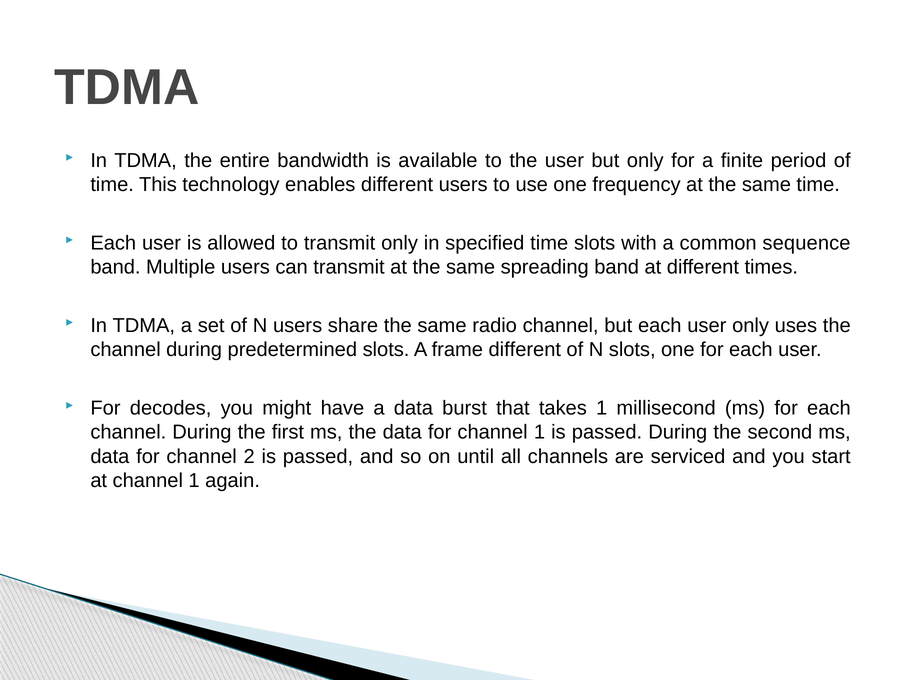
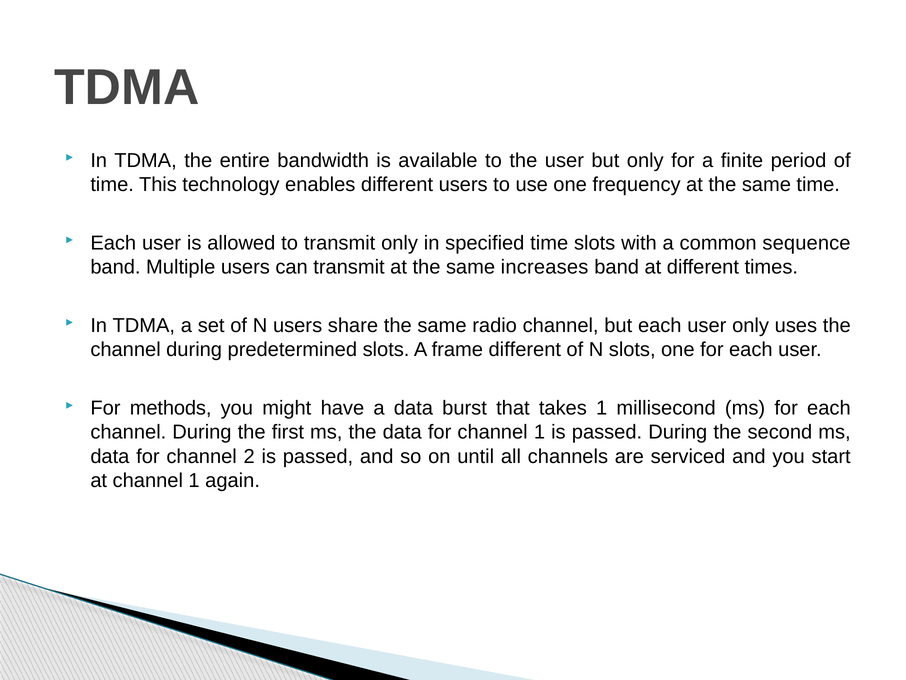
spreading: spreading -> increases (545, 267)
decodes: decodes -> methods (171, 408)
